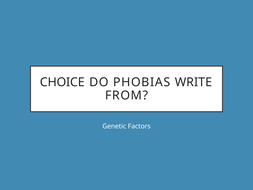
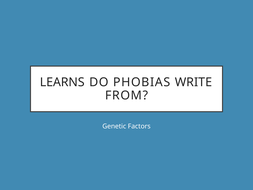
CHOICE: CHOICE -> LEARNS (62, 82)
